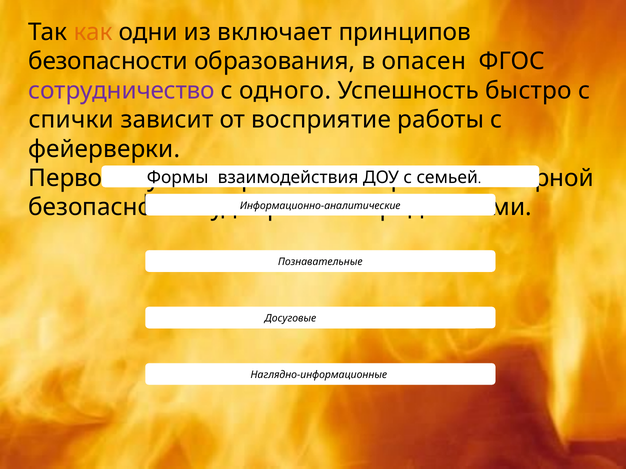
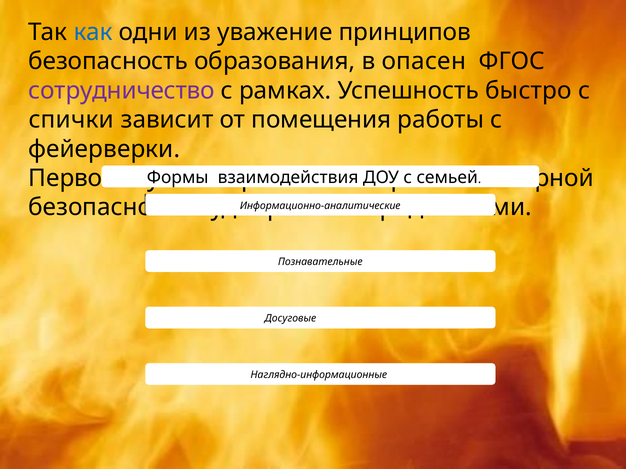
как colour: orange -> blue (93, 32)
включает: включает -> уважение (275, 32)
безопасности: безопасности -> безопасность (108, 62)
одного: одного -> рамках (285, 91)
восприятие: восприятие -> помещения (321, 120)
